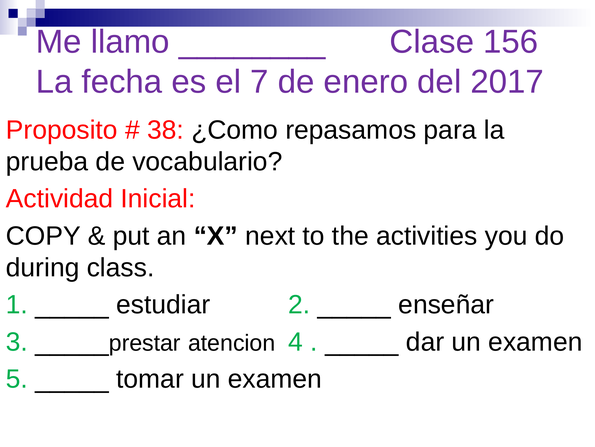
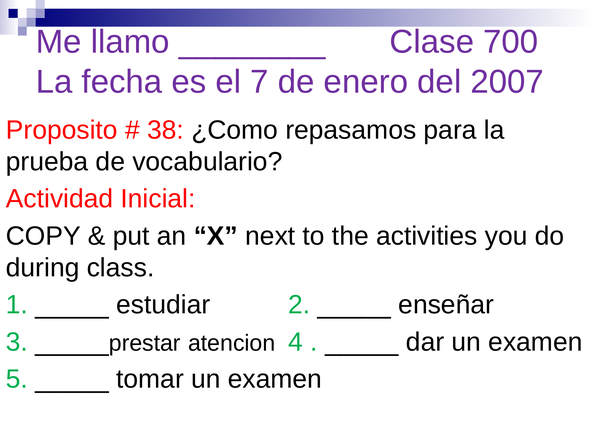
156: 156 -> 700 (511, 42)
2017: 2017 -> 2007 (507, 82)
